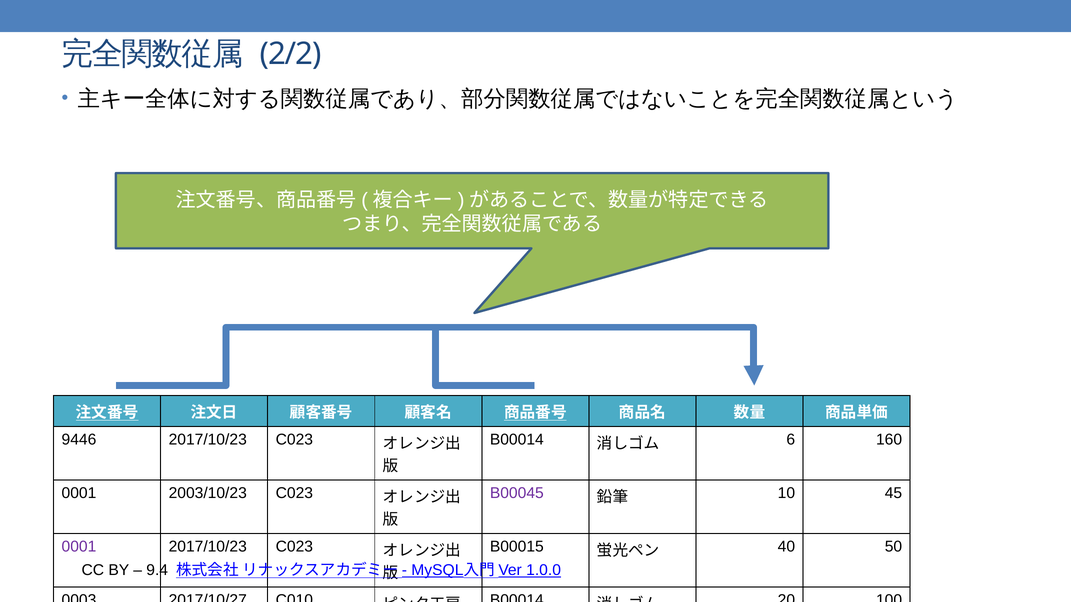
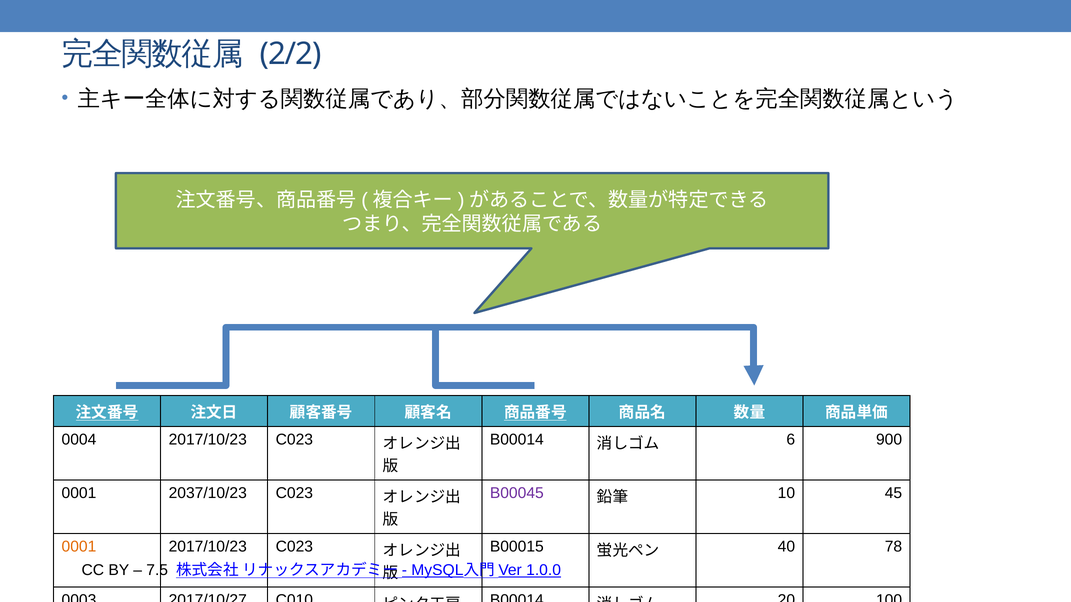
9446: 9446 -> 0004 (79, 440)
160: 160 -> 900 (889, 440)
2003/10/23: 2003/10/23 -> 2037/10/23 (208, 493)
0001 colour: purple -> orange (79, 547)
50: 50 -> 78 (893, 547)
9.4: 9.4 -> 7.5 (157, 571)
